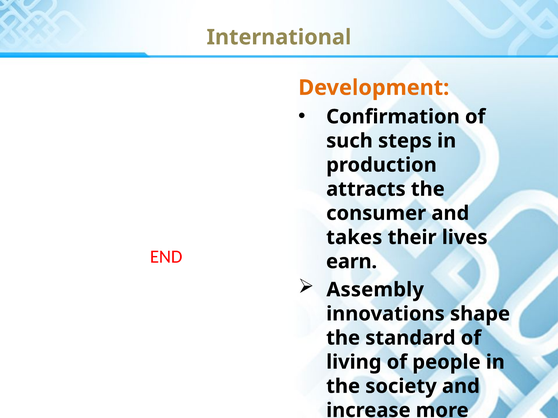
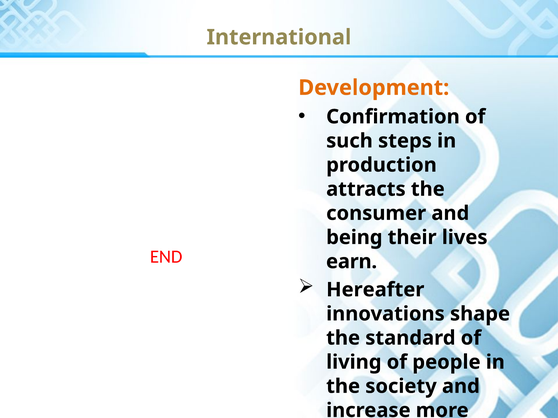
takes: takes -> being (354, 238)
Assembly: Assembly -> Hereafter (375, 290)
